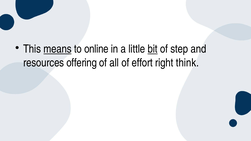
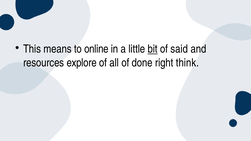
means underline: present -> none (57, 49)
step: step -> said (179, 49)
offering: offering -> explore (82, 63)
effort: effort -> done (142, 63)
